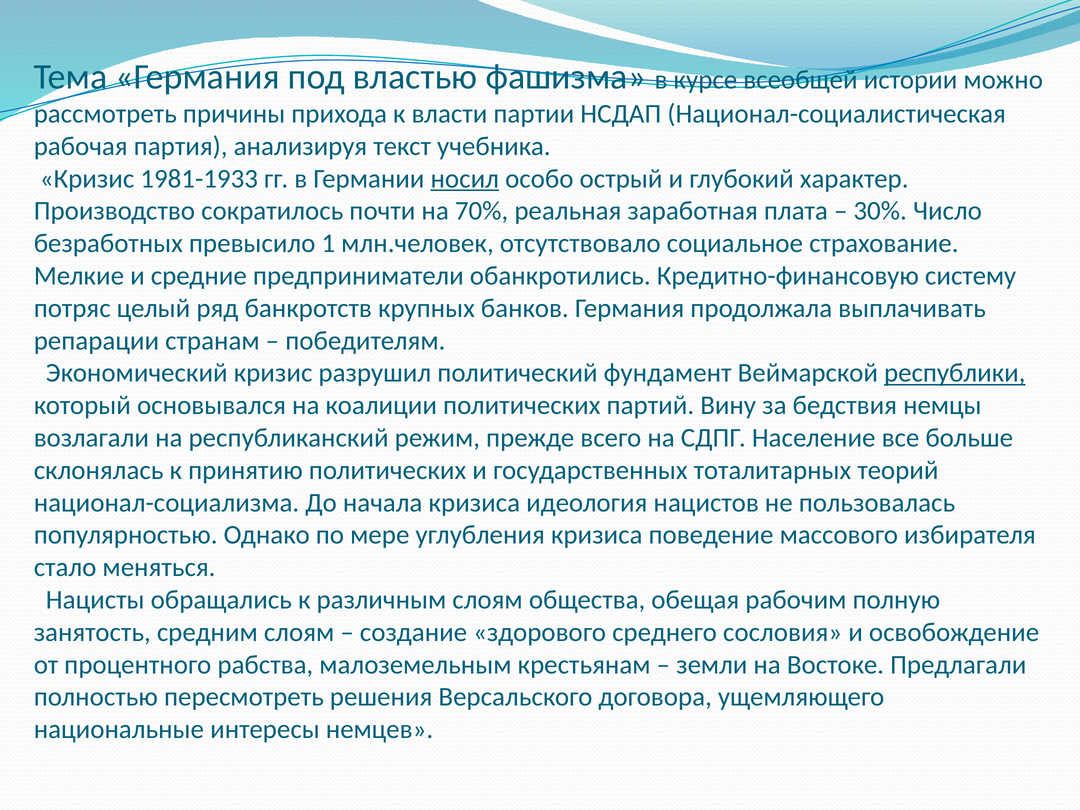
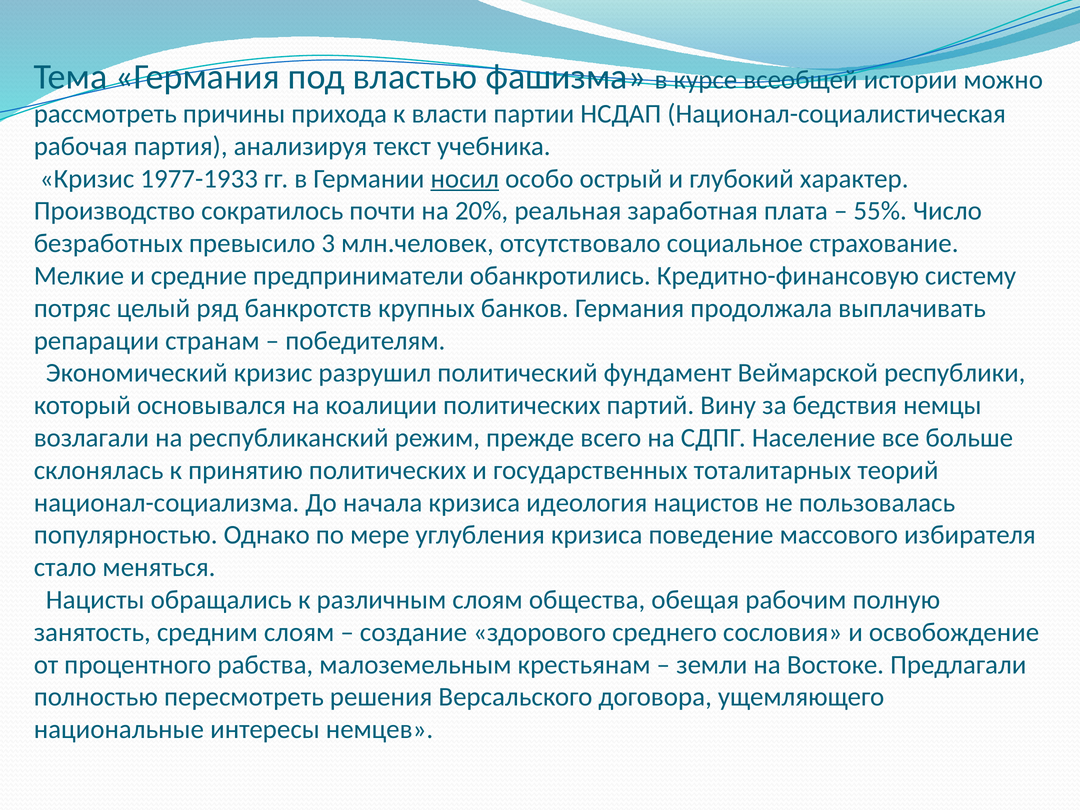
1981-1933: 1981-1933 -> 1977-1933 (199, 179)
70%: 70% -> 20% (482, 211)
30%: 30% -> 55% (880, 211)
1: 1 -> 3 (328, 243)
республики underline: present -> none (955, 373)
